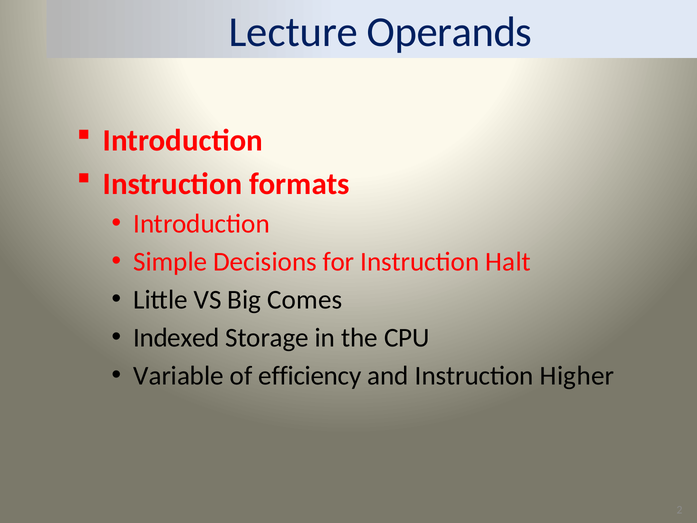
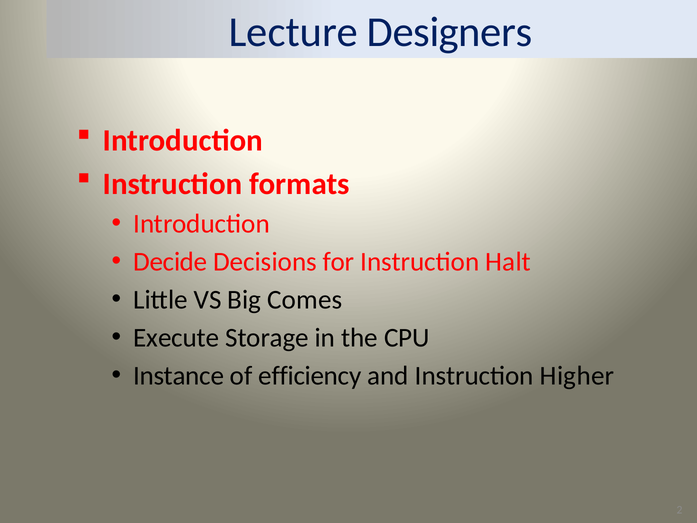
Operands: Operands -> Designers (449, 32)
Simple: Simple -> Decide (170, 262)
Indexed: Indexed -> Execute (176, 337)
Variable: Variable -> Instance (179, 375)
